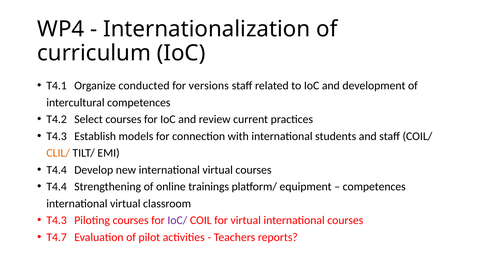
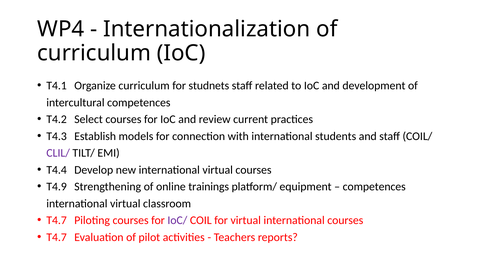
Organize conducted: conducted -> curriculum (144, 86)
versions: versions -> studnets (209, 86)
CLIL/ colour: orange -> purple (58, 153)
T4.4: T4.4 -> T4.9 (57, 186)
T4.3: T4.3 -> T4.7 (57, 220)
